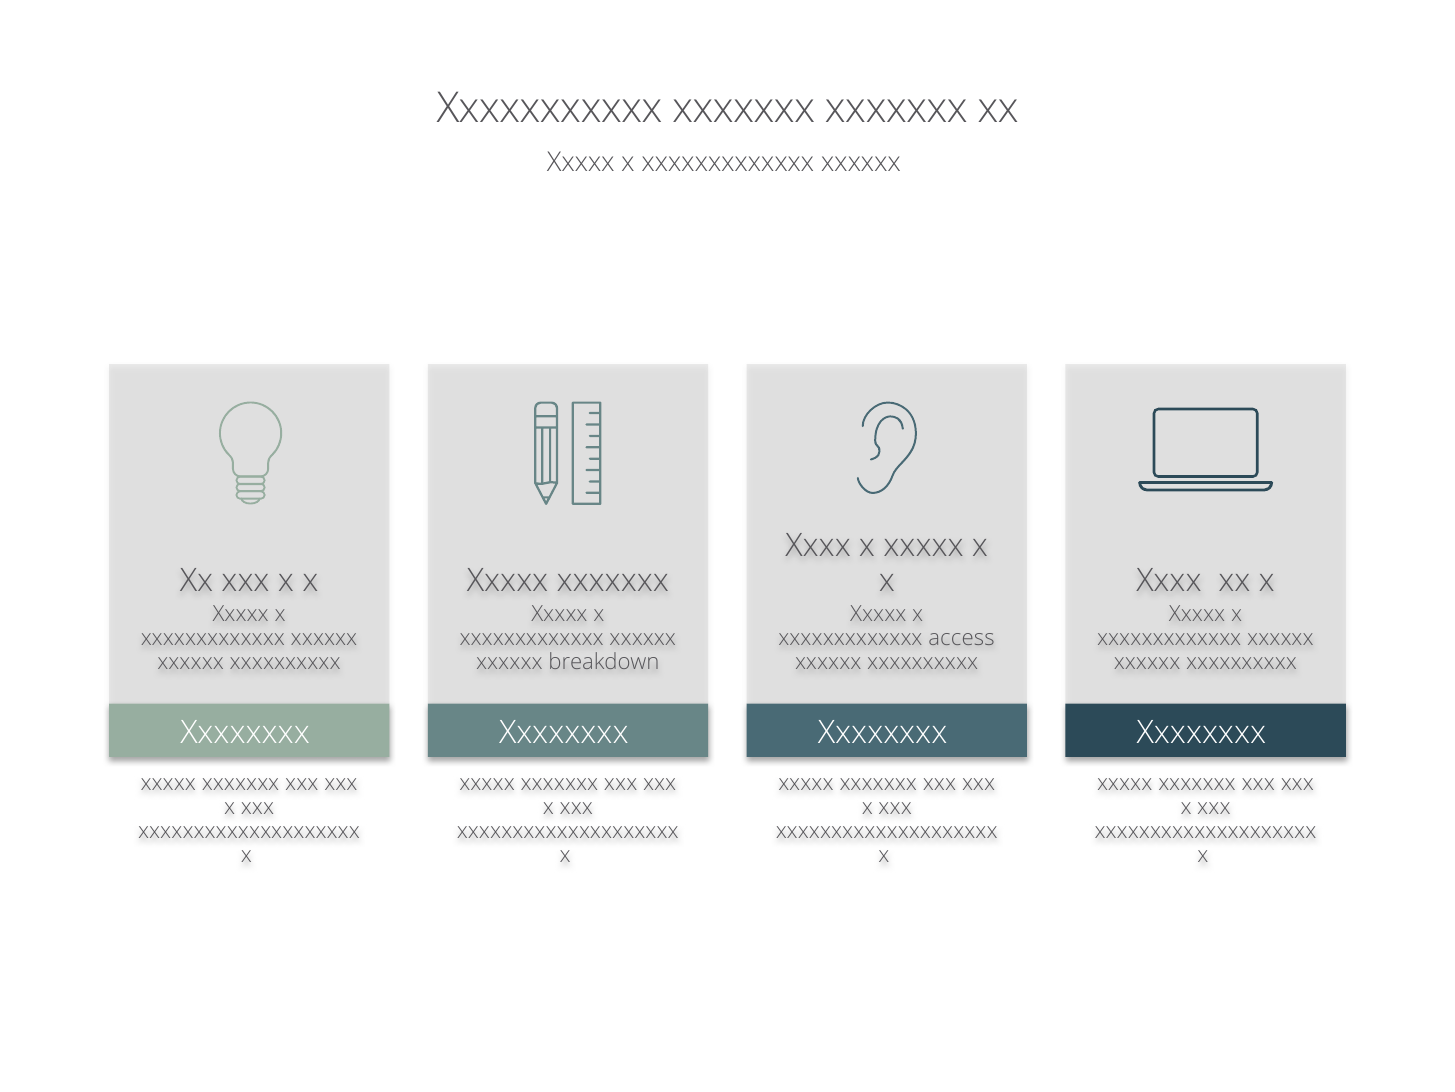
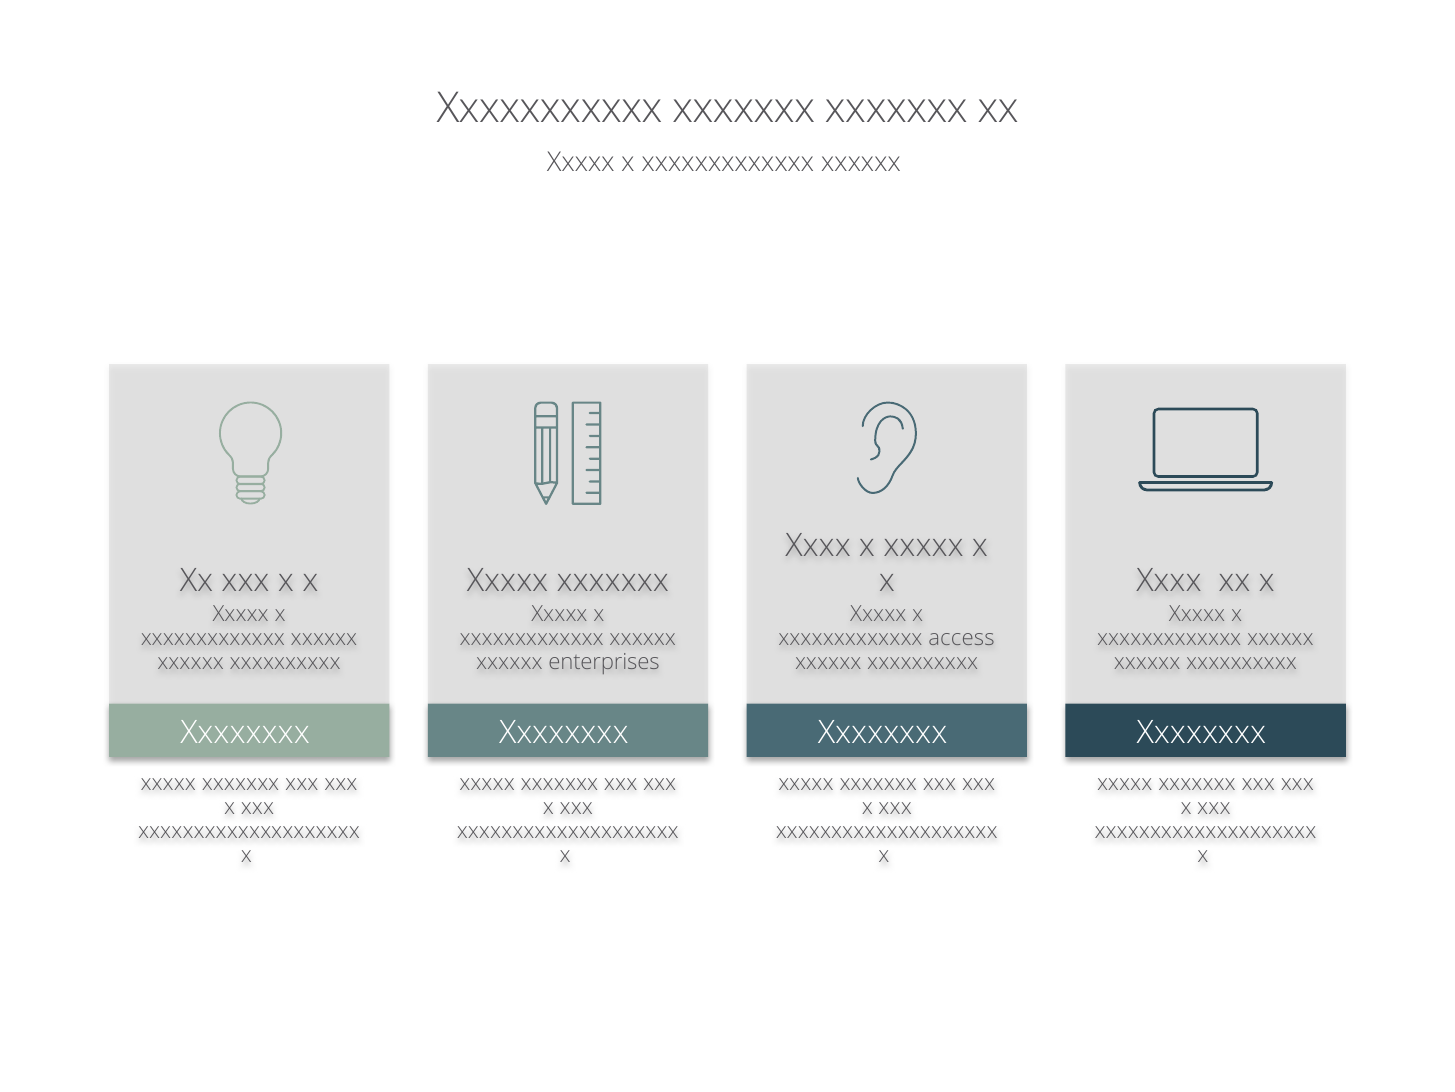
breakdown: breakdown -> enterprises (604, 662)
